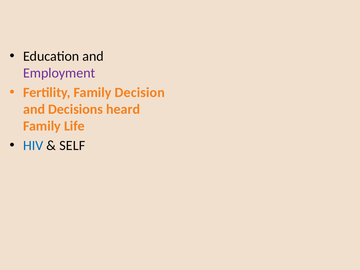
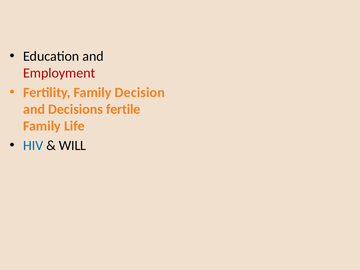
Employment colour: purple -> red (59, 73)
heard: heard -> fertile (123, 109)
SELF: SELF -> WILL (72, 146)
